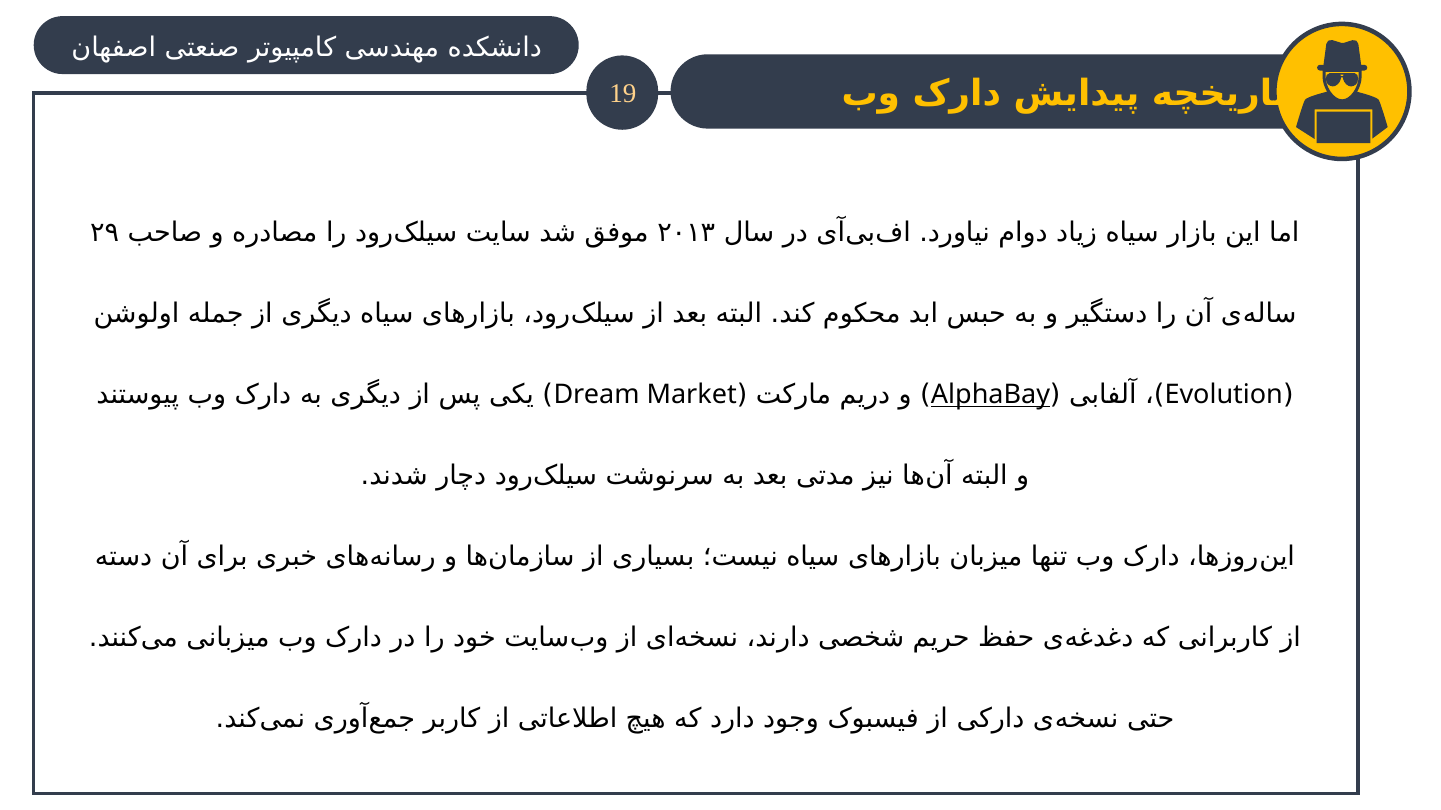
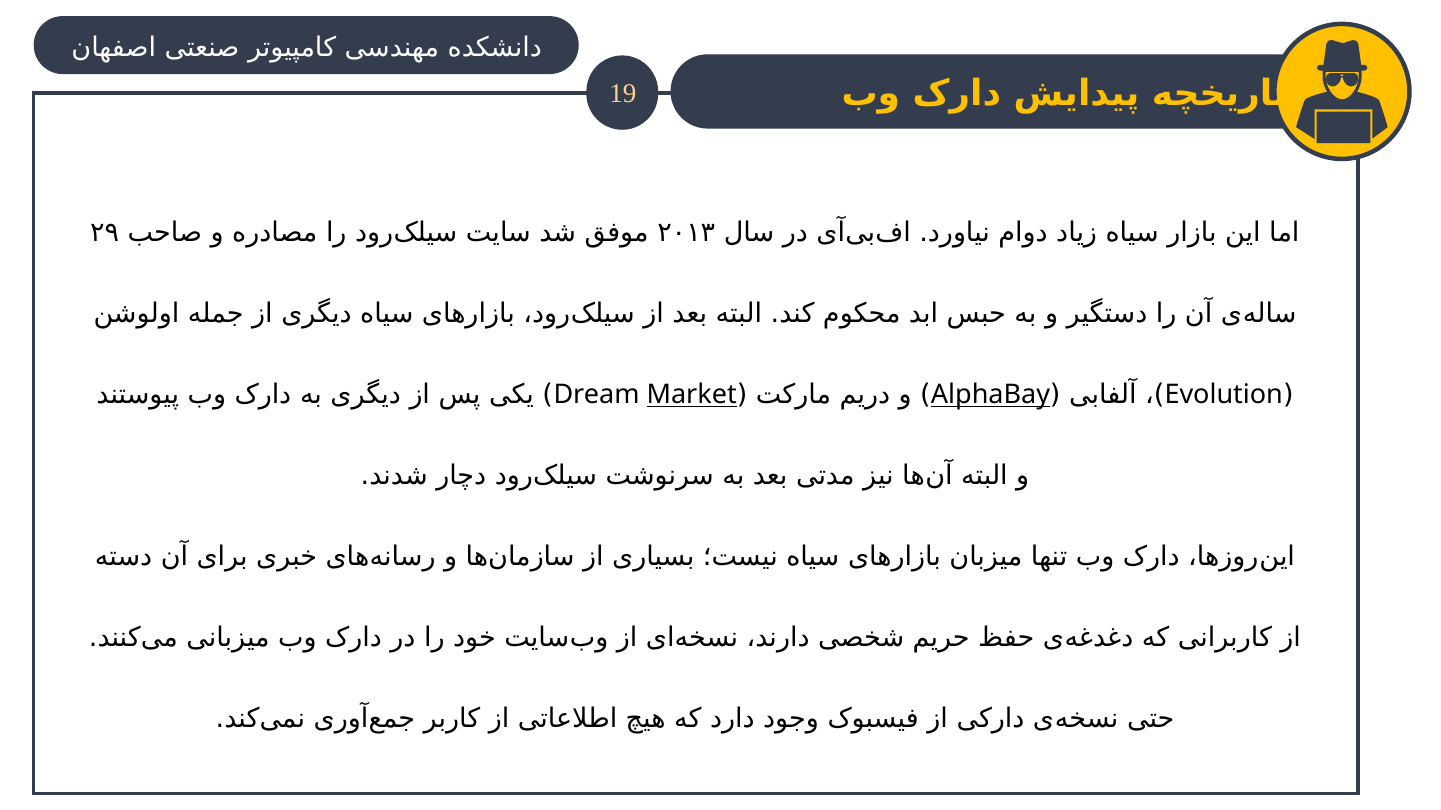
Market underline: none -> present (692, 395)
